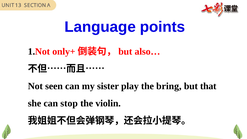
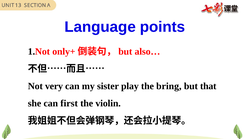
seen: seen -> very (54, 86)
stop: stop -> first (69, 103)
